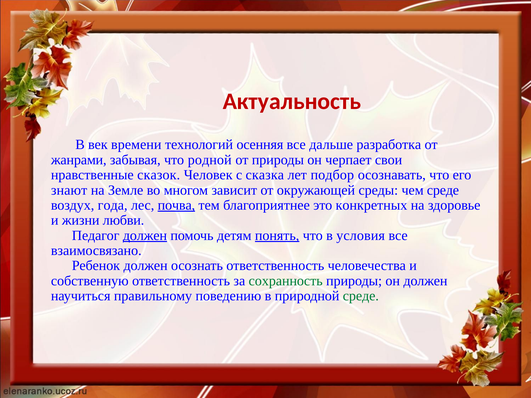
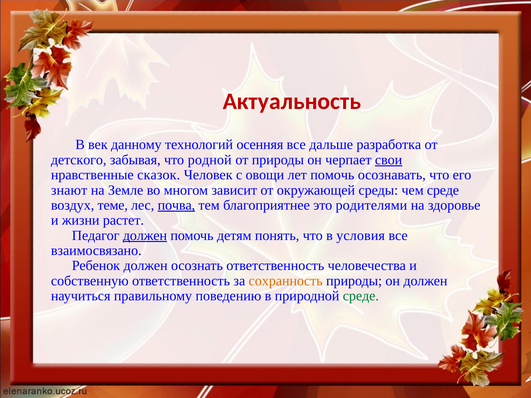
времени: времени -> данному (136, 145)
жанрами: жанрами -> детского (79, 160)
свои underline: none -> present (389, 160)
сказка: сказка -> овощи (265, 175)
лет подбор: подбор -> помочь (332, 175)
года: года -> теме (113, 205)
конкретных: конкретных -> родителями (371, 205)
любви: любви -> растет (123, 220)
понять underline: present -> none (277, 236)
сохранность colour: green -> orange (286, 281)
